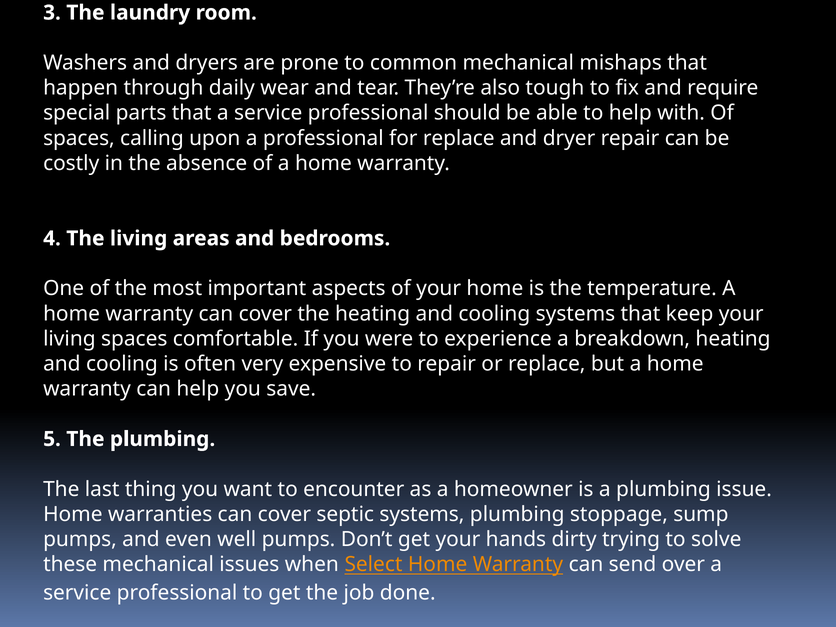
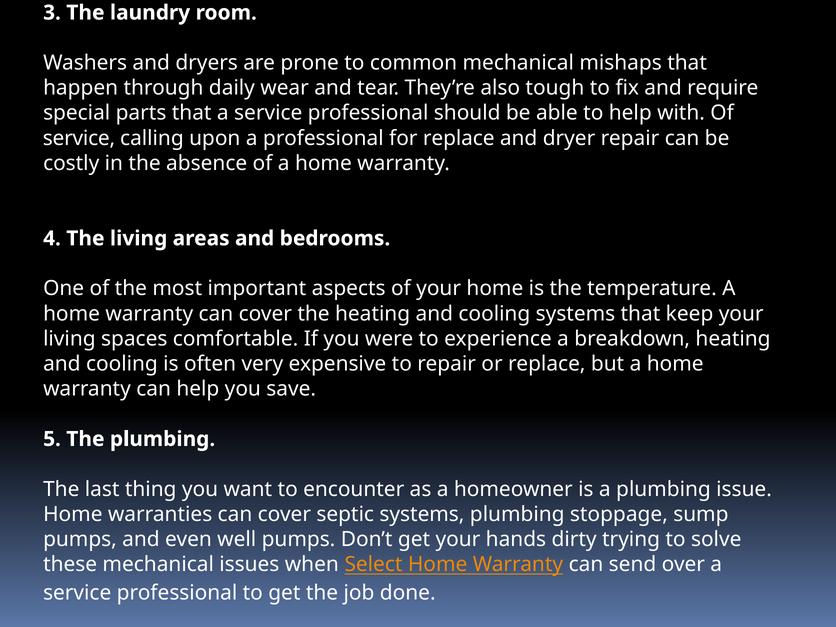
spaces: spaces -> service (79, 138)
